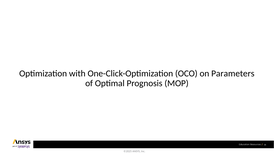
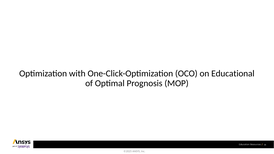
Parameters: Parameters -> Educational (233, 73)
